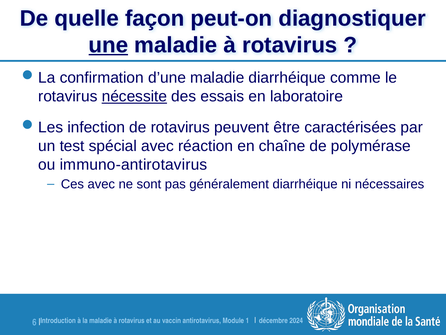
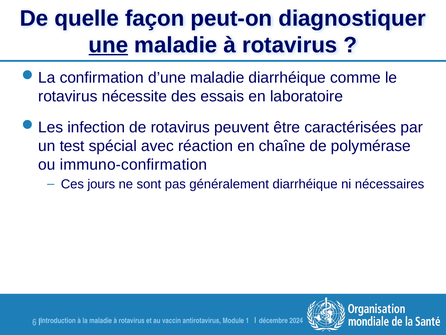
nécessite underline: present -> none (134, 96)
immuno-antirotavirus: immuno-antirotavirus -> immuno-confirmation (133, 164)
Ces avec: avec -> jours (101, 184)
